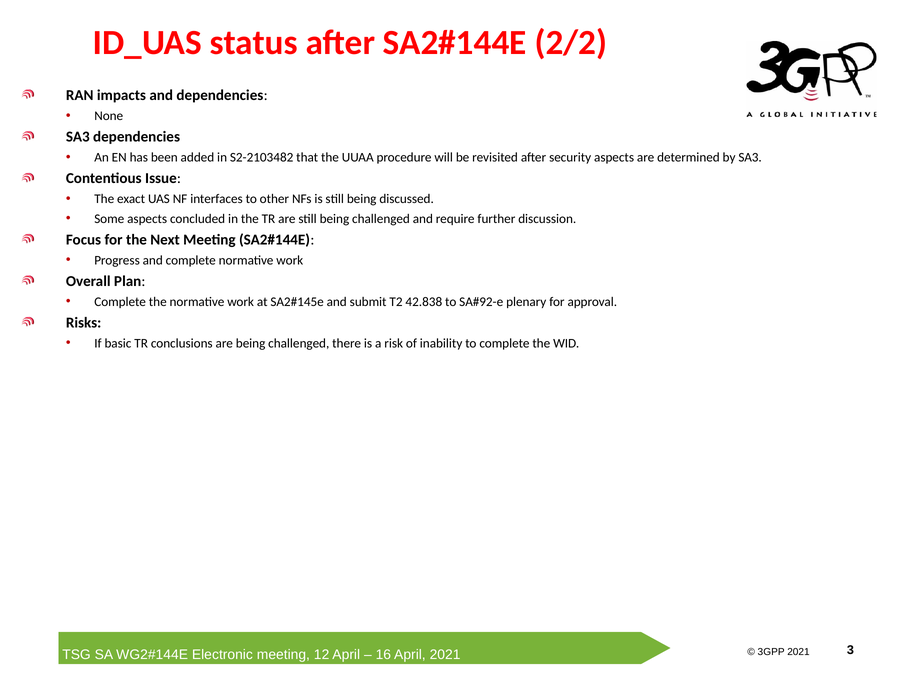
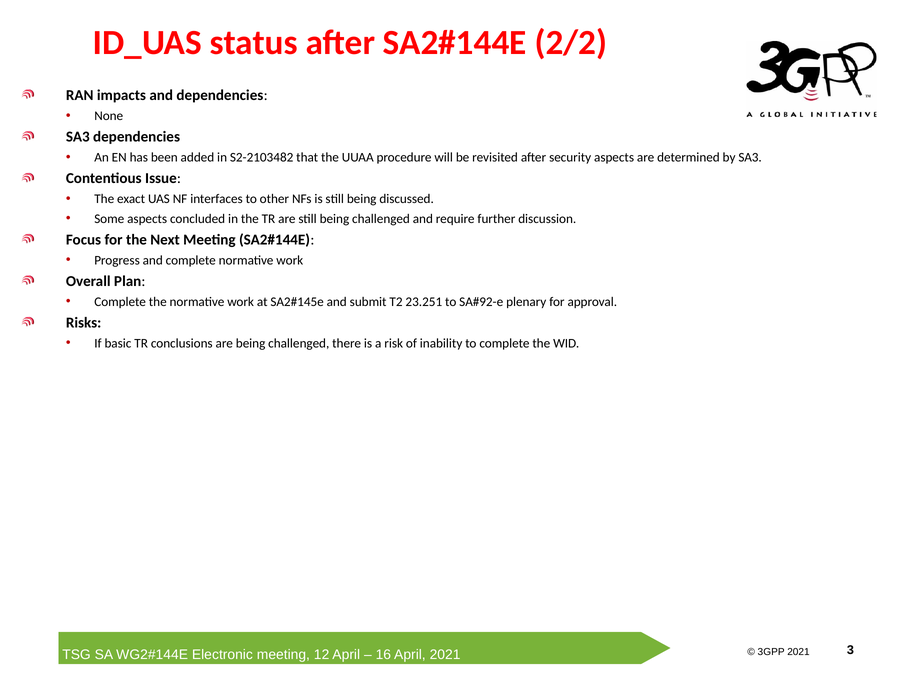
42.838: 42.838 -> 23.251 (424, 302)
